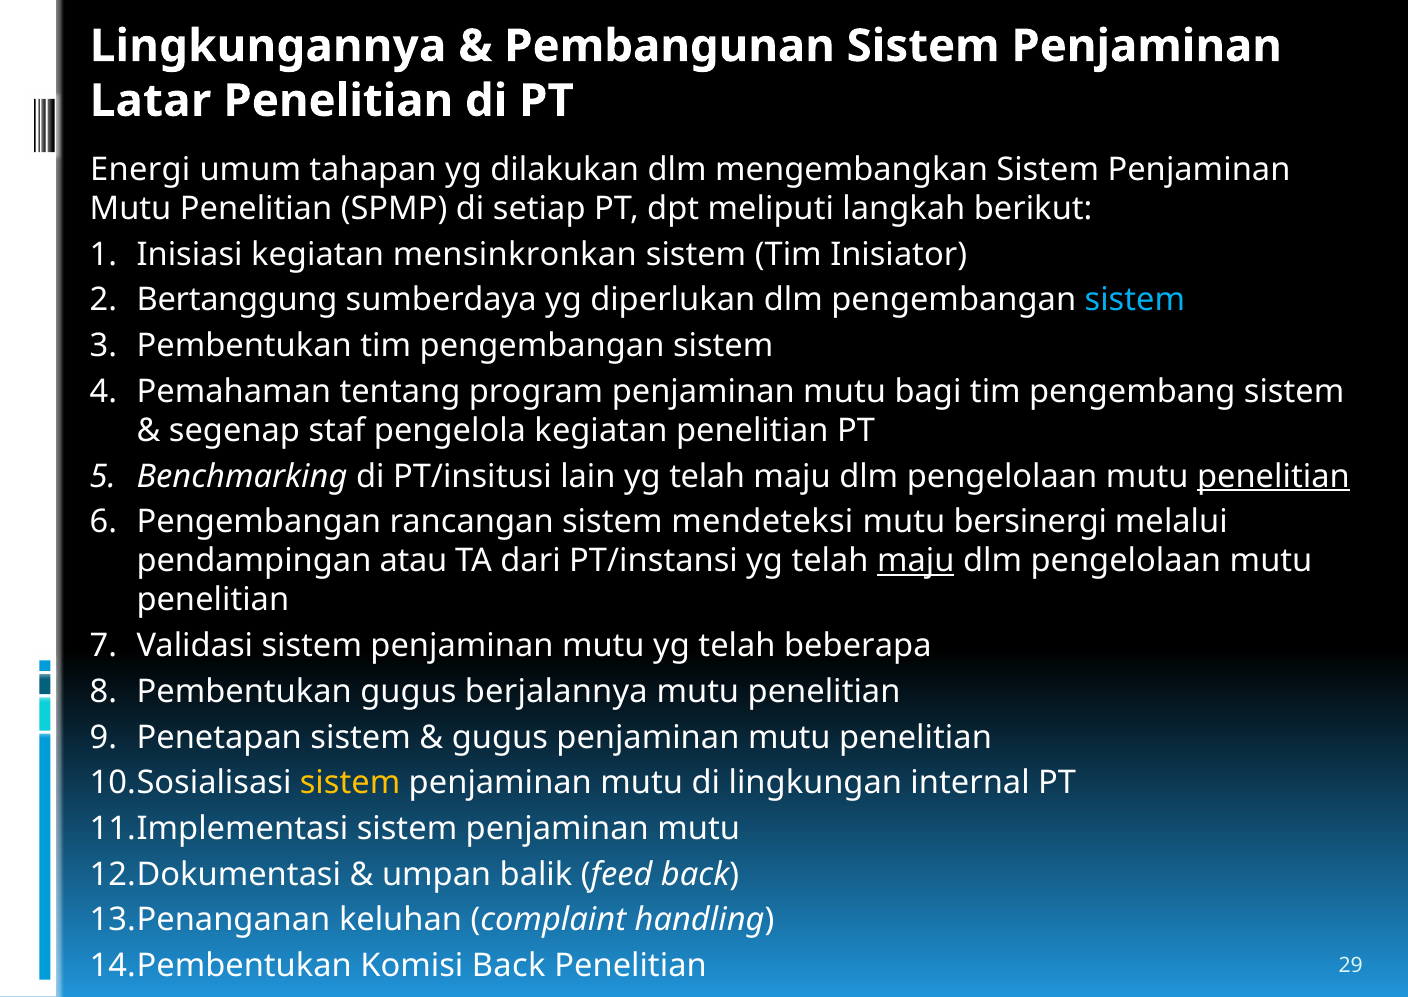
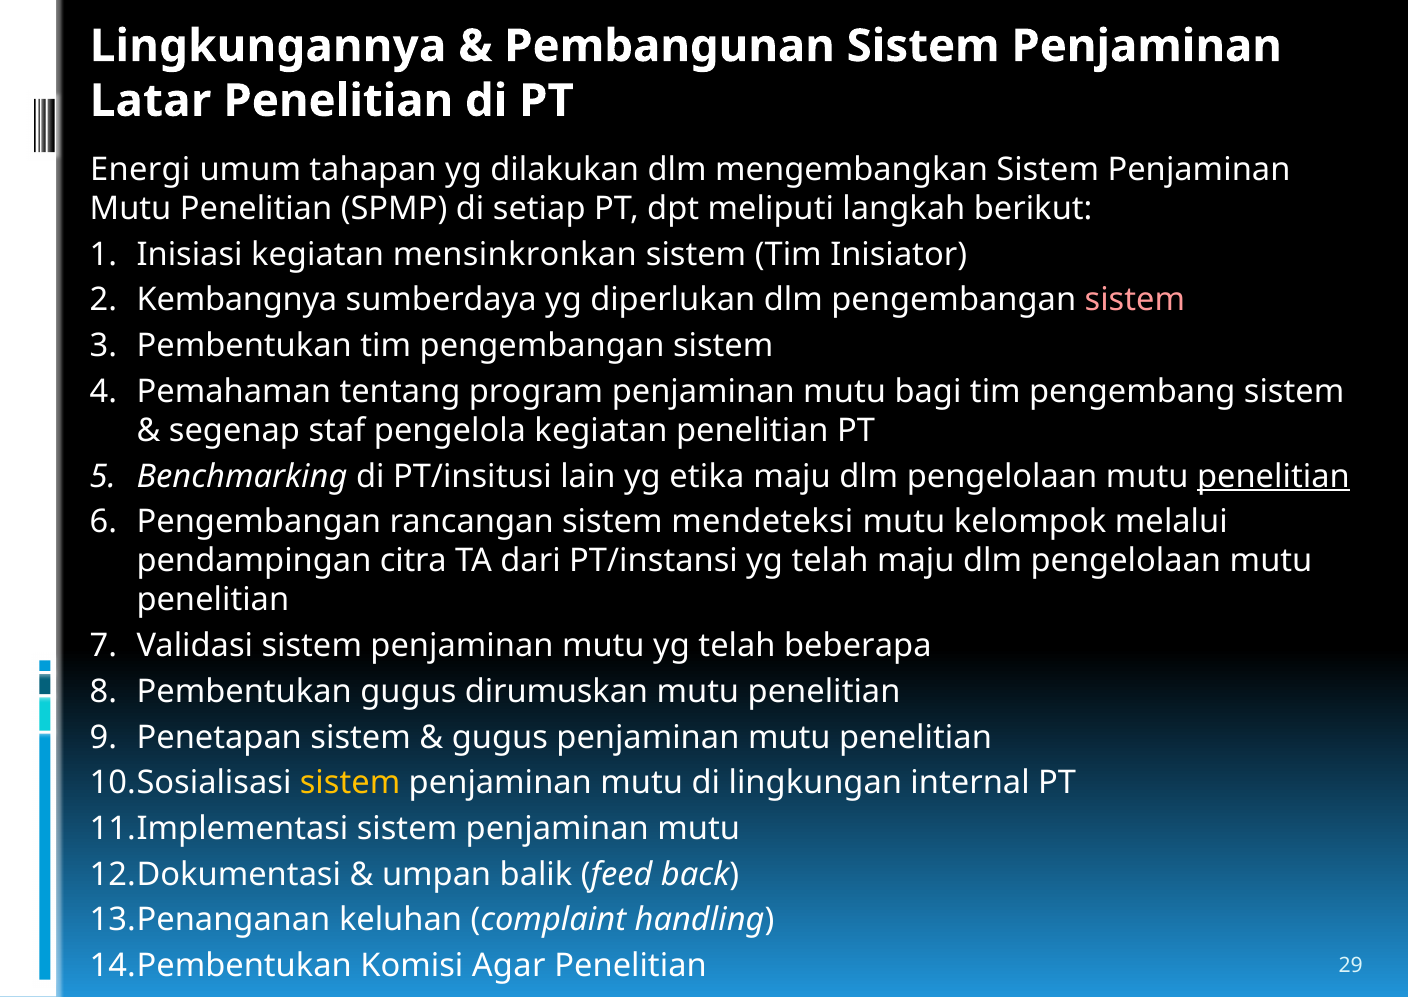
Bertanggung: Bertanggung -> Kembangnya (237, 300)
sistem colour: light blue -> pink (1135, 300)
lain yg telah: telah -> etika (707, 476)
bersinergi: bersinergi -> kelompok (1030, 522)
atau: atau -> citra (413, 561)
maju underline: present -> none (916, 561)
berjalannya: berjalannya -> dirumuskan (557, 692)
Komisi Back: Back -> Agar (509, 966)
